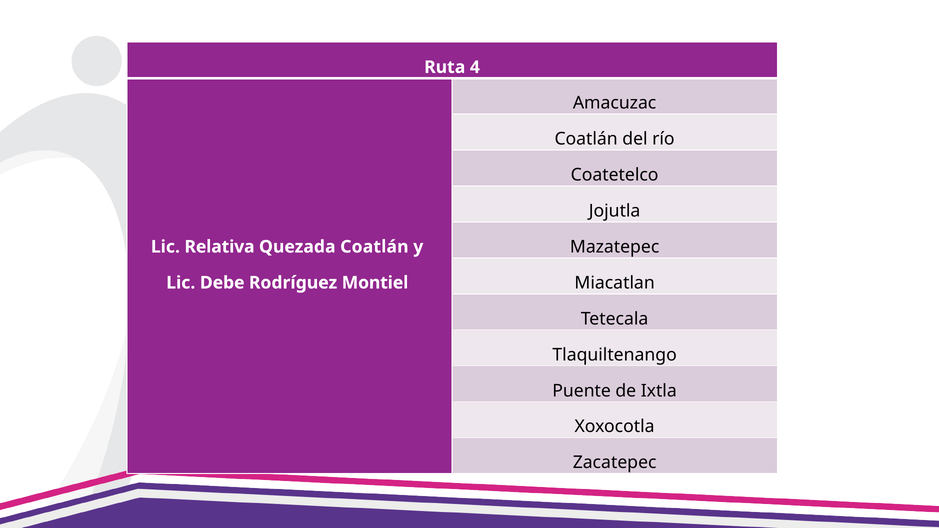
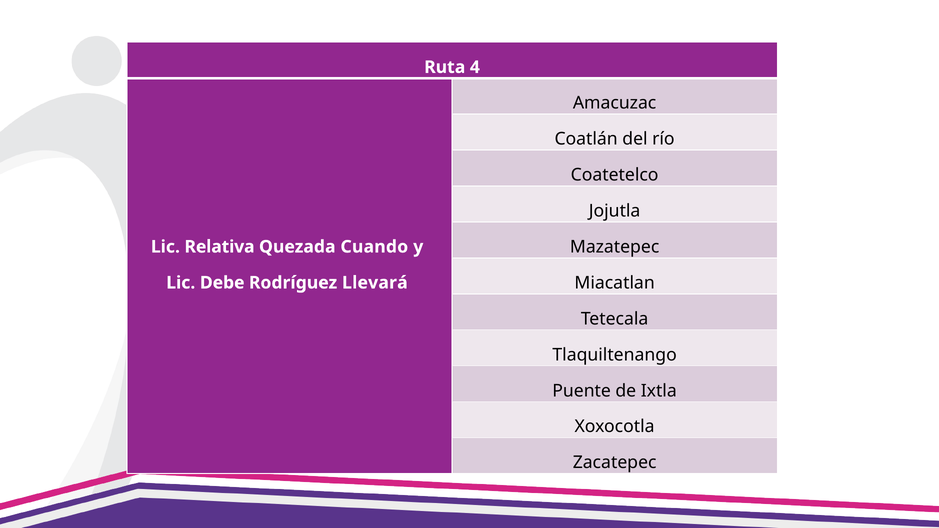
Quezada Coatlán: Coatlán -> Cuando (374, 247)
Montiel: Montiel -> Llevará (375, 283)
